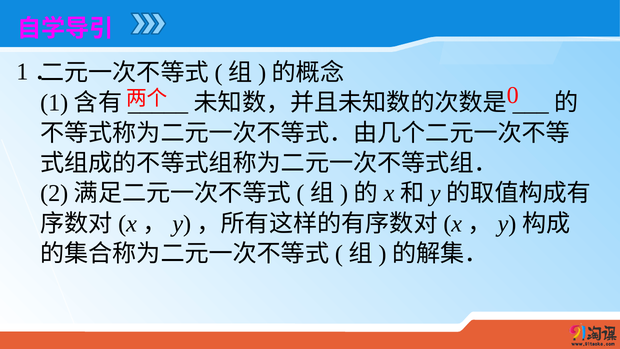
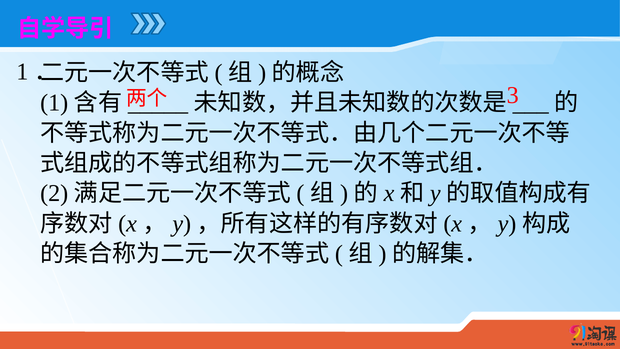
0: 0 -> 3 (513, 95)
